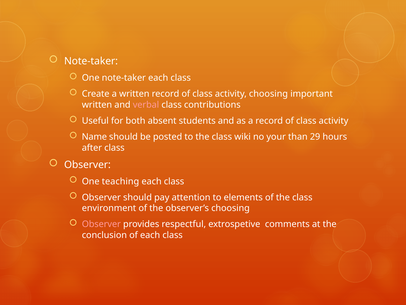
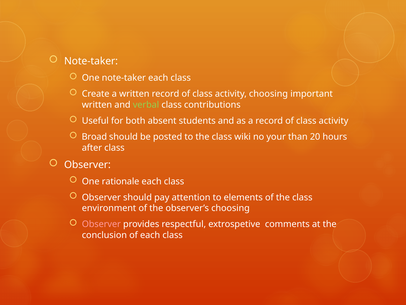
verbal colour: pink -> light green (146, 105)
Name: Name -> Broad (94, 137)
29: 29 -> 20 (315, 137)
teaching: teaching -> rationale (121, 181)
